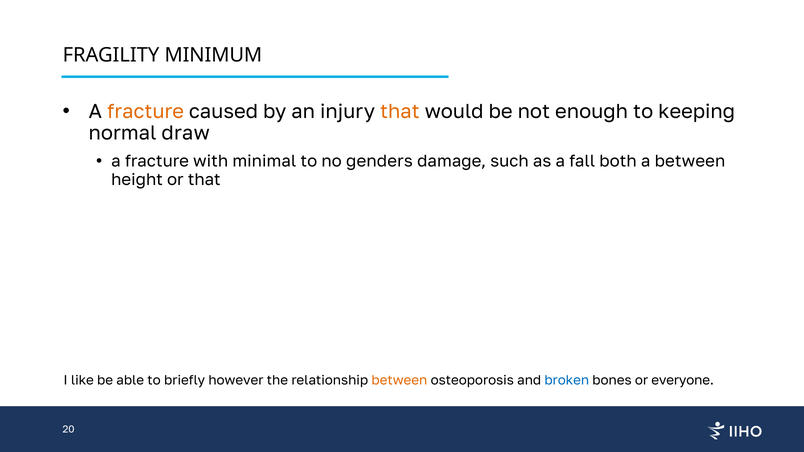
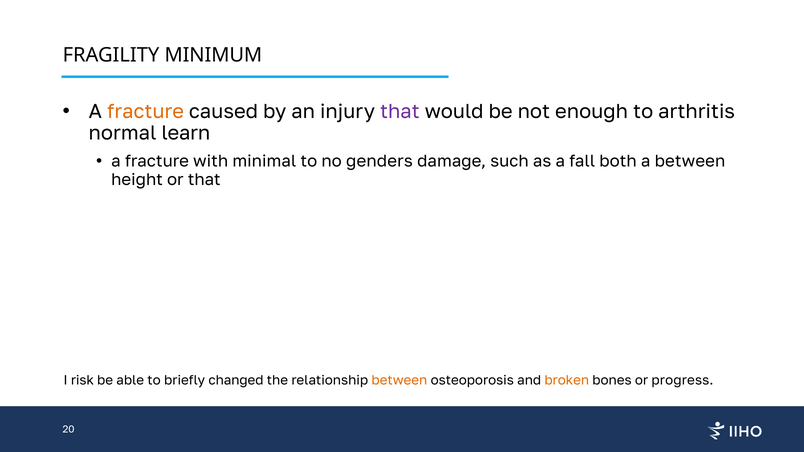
that colour: orange -> purple (400, 111)
keeping: keeping -> arthritis (697, 111)
draw: draw -> learn (186, 133)
like: like -> risk (82, 381)
however: however -> changed (236, 381)
broken colour: blue -> orange (567, 381)
everyone: everyone -> progress (682, 381)
